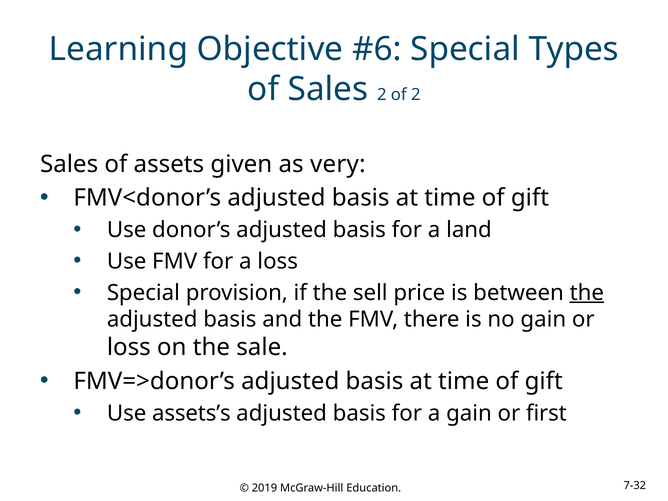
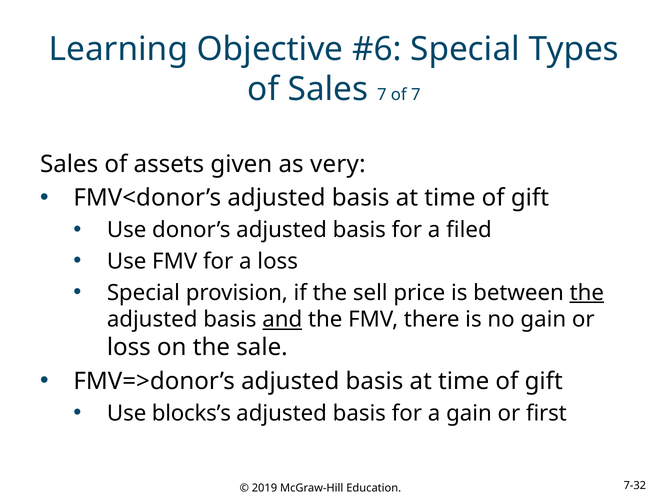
Sales 2: 2 -> 7 (382, 95)
of 2: 2 -> 7 (416, 95)
land: land -> filed (469, 230)
and underline: none -> present (282, 320)
assets’s: assets’s -> blocks’s (191, 413)
